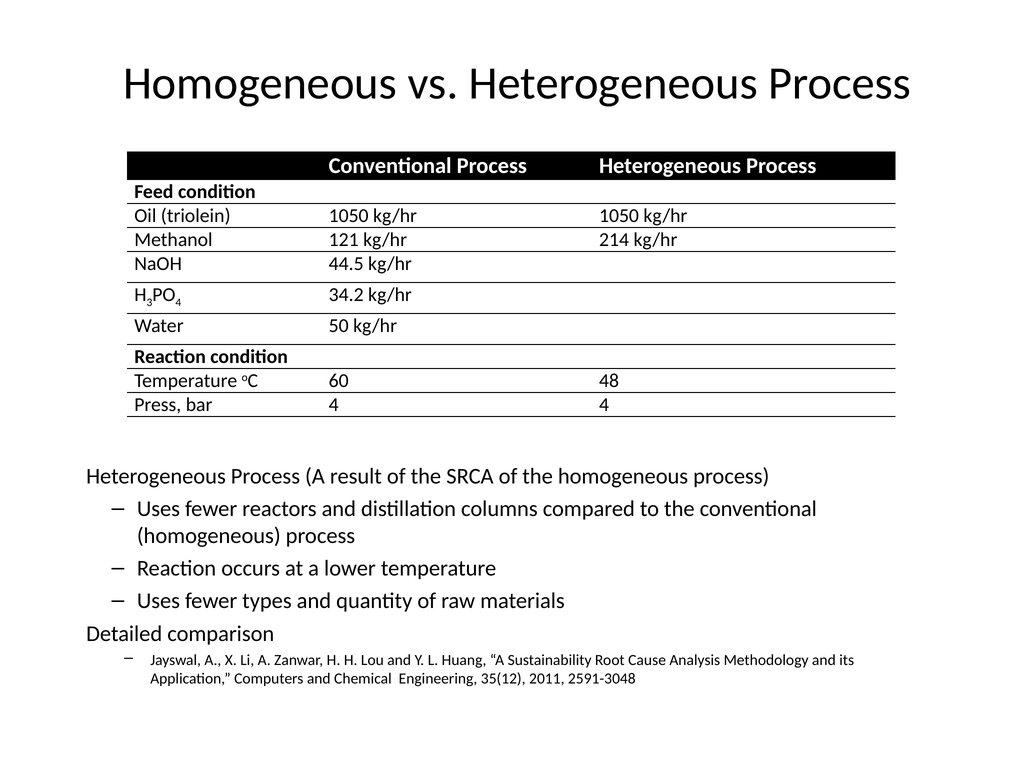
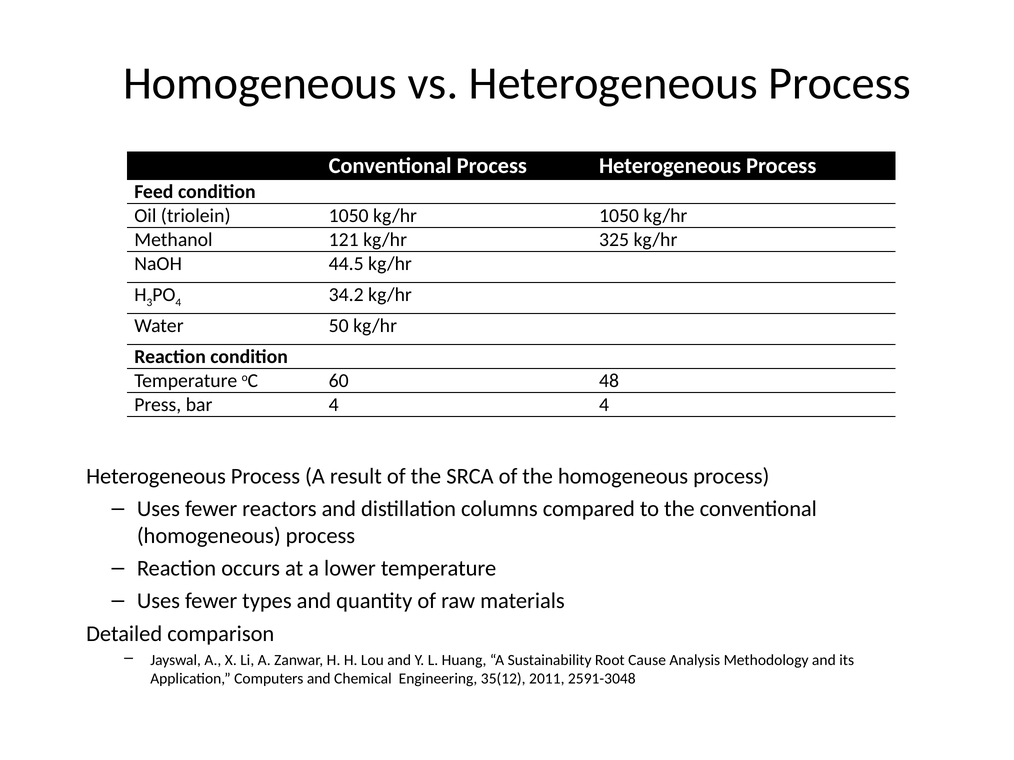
214: 214 -> 325 (614, 240)
